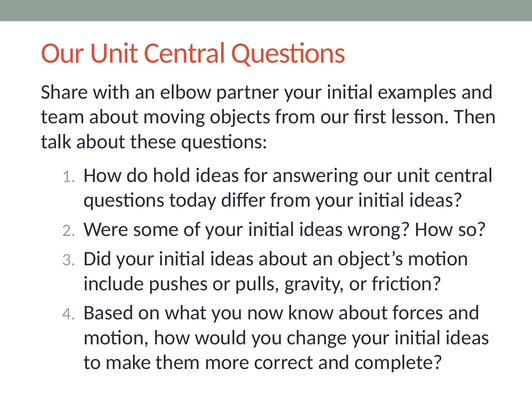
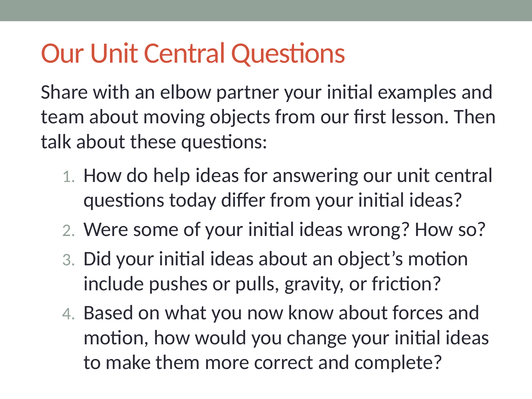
hold: hold -> help (172, 175)
